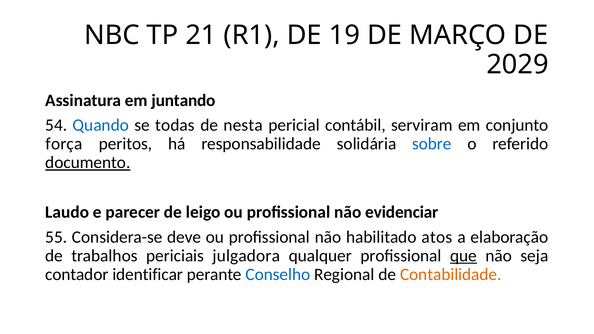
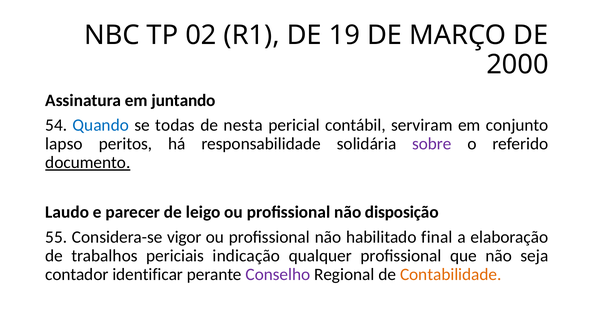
21: 21 -> 02 (201, 35)
2029: 2029 -> 2000 (518, 65)
força: força -> lapso (64, 144)
sobre colour: blue -> purple (432, 144)
evidenciar: evidenciar -> disposição (402, 212)
deve: deve -> vigor (184, 237)
atos: atos -> final (437, 237)
julgadora: julgadora -> indicação (246, 256)
que underline: present -> none (464, 256)
Conselho colour: blue -> purple (278, 275)
